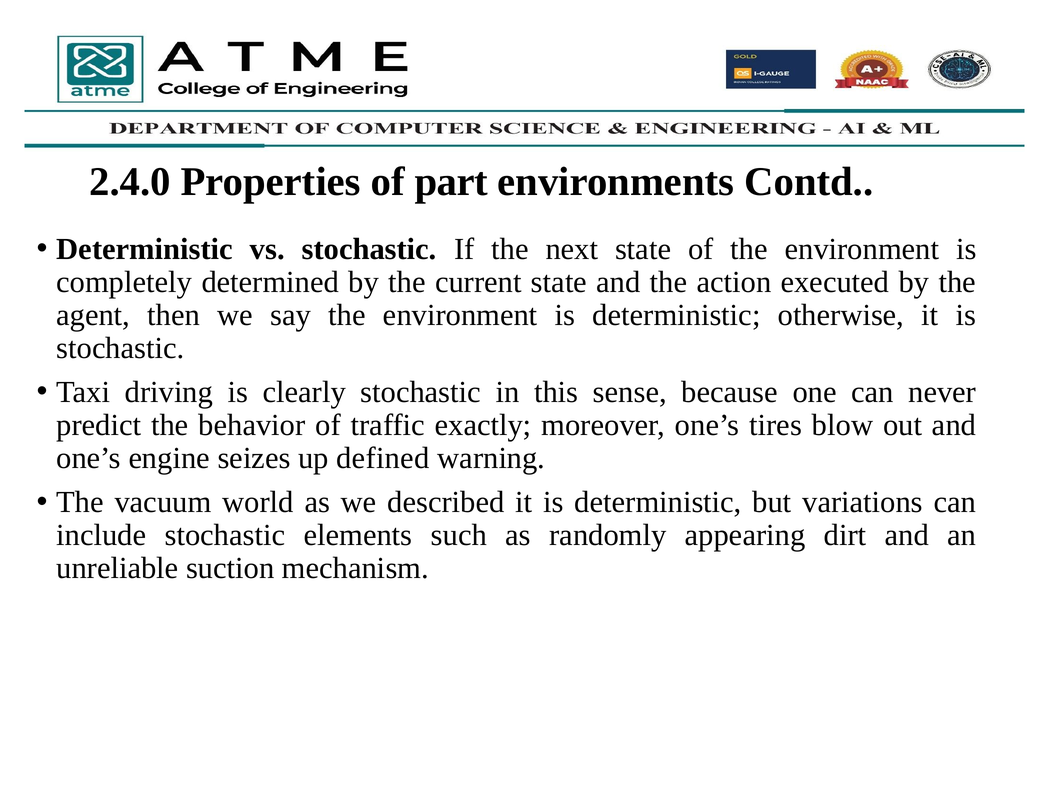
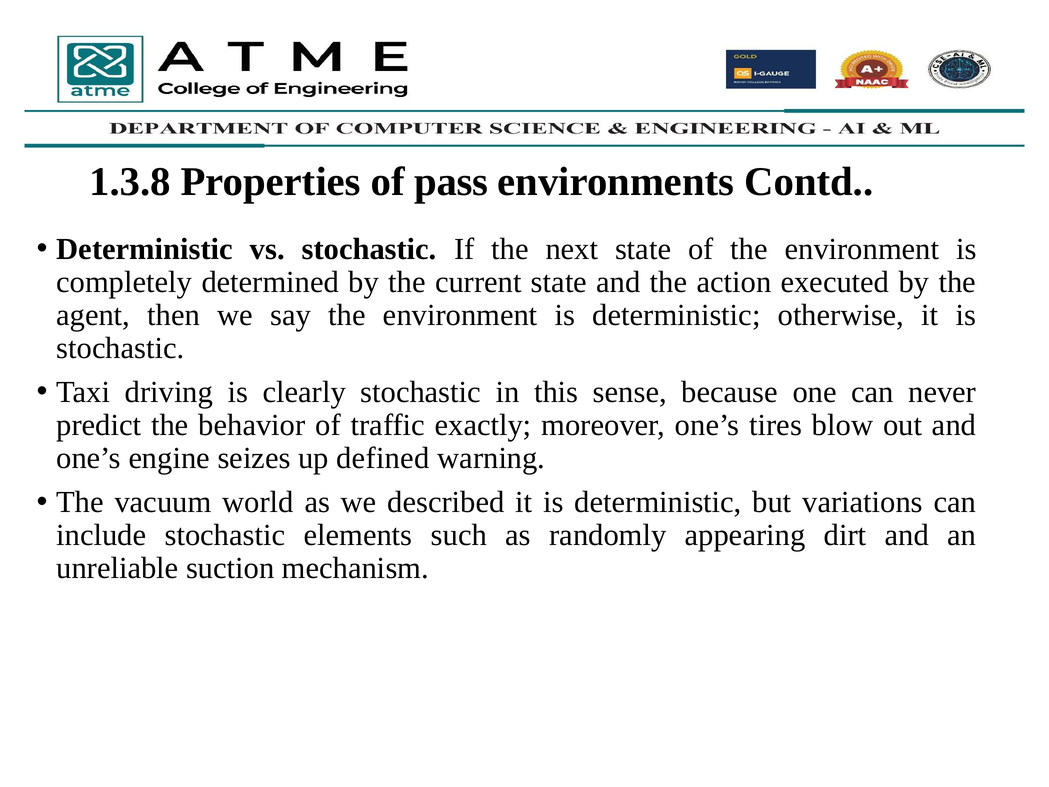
2.4.0: 2.4.0 -> 1.3.8 (130, 182)
part: part -> pass (451, 182)
